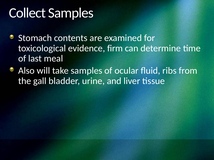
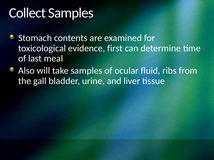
firm: firm -> first (115, 48)
